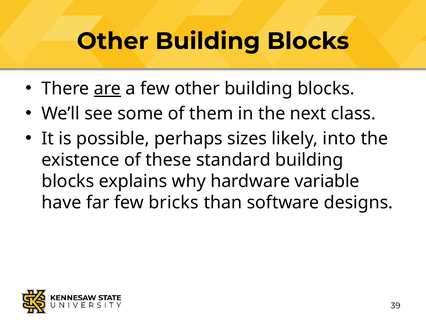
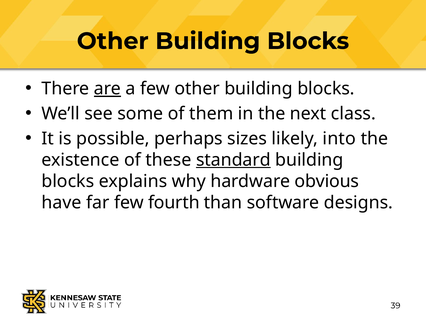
standard underline: none -> present (233, 160)
variable: variable -> obvious (327, 181)
bricks: bricks -> fourth (174, 202)
